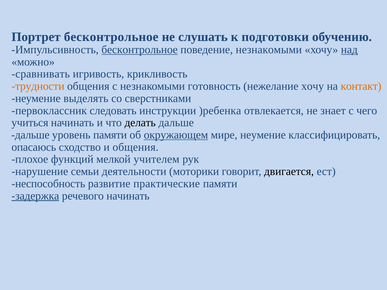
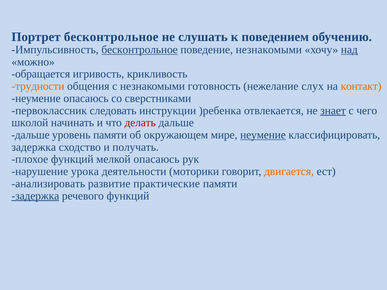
подготовки: подготовки -> поведением (275, 37)
сравнивать: сравнивать -> обращается (41, 74)
нежелание хочу: хочу -> слух (313, 86)
неумение выделять: выделять -> опасаюсь (86, 98)
знает underline: none -> present (333, 111)
учиться: учиться -> школой (30, 123)
делать colour: black -> red (140, 123)
окружающем underline: present -> none (176, 135)
неумение underline: none -> present (263, 135)
опасаюсь: опасаюсь -> задержка (34, 147)
и общения: общения -> получать (136, 147)
мелкой учителем: учителем -> опасаюсь (156, 159)
семьи: семьи -> урока (85, 172)
двигается colour: black -> orange (289, 172)
неспособность: неспособность -> анализировать (48, 184)
речевого начинать: начинать -> функций (128, 196)
